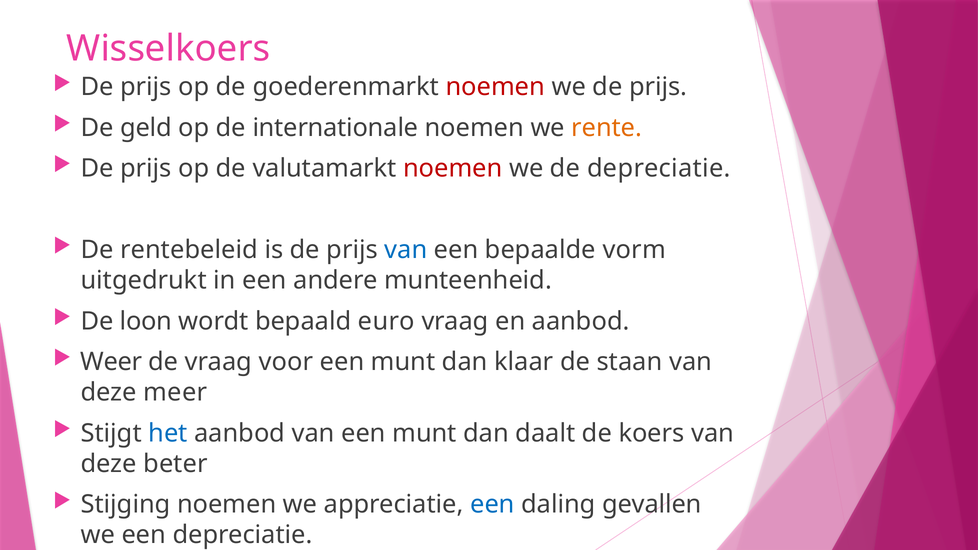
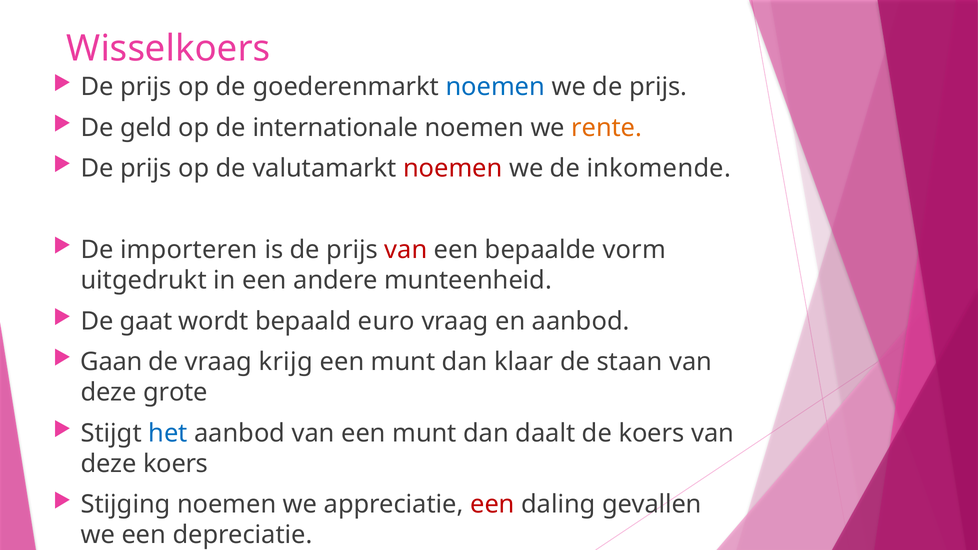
noemen colour: red -> blue (495, 87)
de depreciatie: depreciatie -> inkomende (659, 168)
rentebeleid: rentebeleid -> importeren (189, 250)
van colour: blue -> red (406, 250)
loon: loon -> gaat (146, 321)
Weer: Weer -> Gaan (111, 362)
voor: voor -> krijg (286, 362)
meer: meer -> grote (176, 393)
deze beter: beter -> koers (176, 464)
een colour: blue -> red (492, 505)
